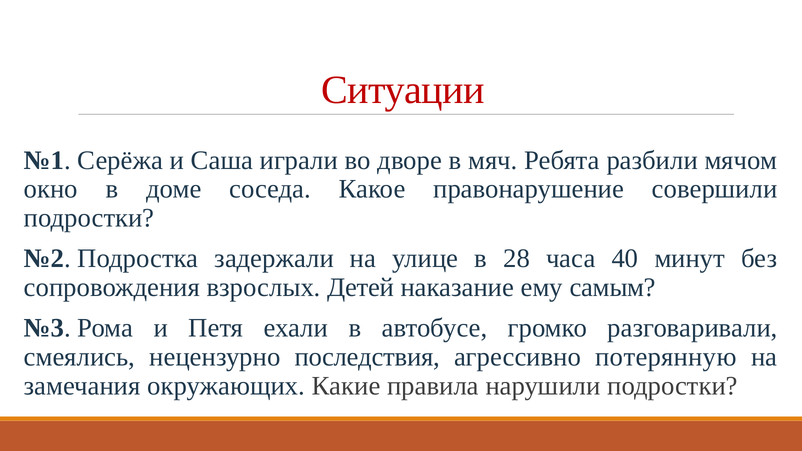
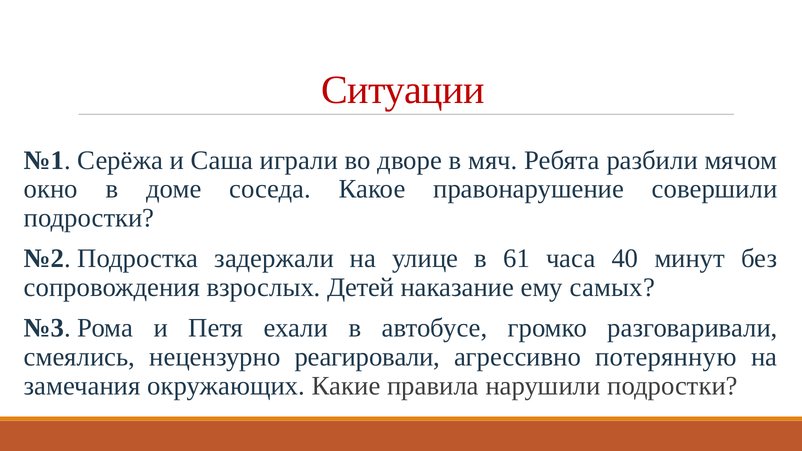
28: 28 -> 61 (517, 259)
самым: самым -> самых (612, 288)
последствия: последствия -> реагировали (367, 357)
